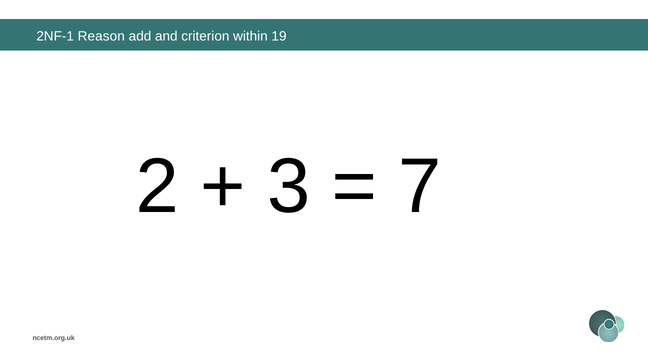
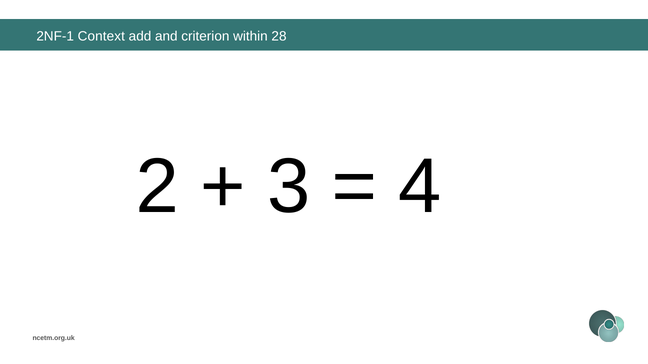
Reason: Reason -> Context (101, 36)
19: 19 -> 28 (279, 36)
7: 7 -> 4 (420, 187)
